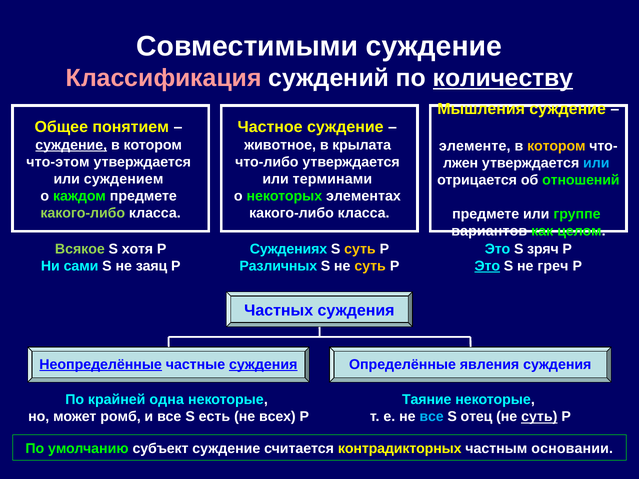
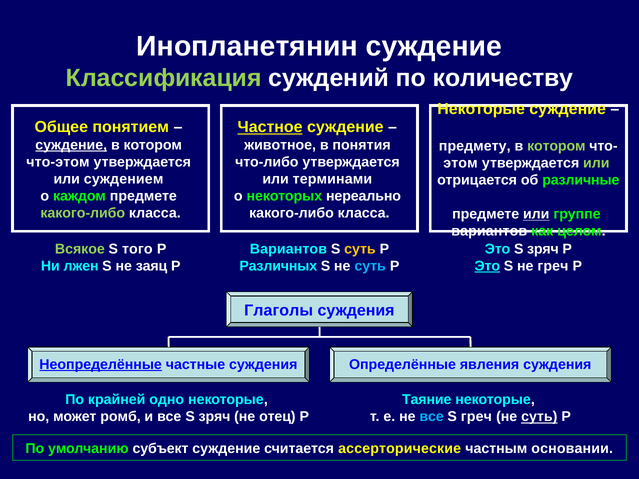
Совместимыми: Совместимыми -> Инопланетянин (247, 46)
Классификация colour: pink -> light green (164, 78)
количеству underline: present -> none (503, 78)
Мышления: Мышления -> Некоторые (481, 109)
Частное underline: none -> present (270, 127)
крылата: крылата -> понятия (362, 145)
элементе: элементе -> предмету (475, 146)
котором colour: yellow -> light green (556, 146)
лжен: лжен -> этом (460, 163)
или colour: light blue -> light green (596, 163)
отношений: отношений -> различные (581, 180)
элементах: элементах -> нереально (364, 196)
или underline: none -> present (536, 214)
хотя: хотя -> того (137, 249)
Суждениях: Суждениях -> Вариантов (288, 249)
сами: сами -> лжен (81, 266)
суть colour: yellow -> light blue (370, 266)
Частных: Частных -> Глаголы (279, 311)
суждения underline: present -> none (263, 365)
одна: одна -> одно (167, 400)
все S есть: есть -> зряч (215, 417)
всех: всех -> отец (277, 417)
S отец: отец -> греч (476, 417)
контрадикторных: контрадикторных -> ассерторические (400, 449)
